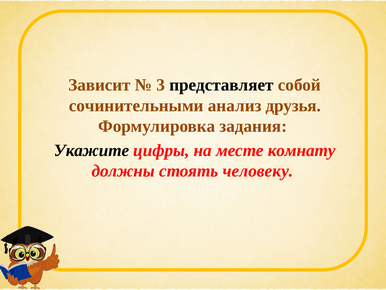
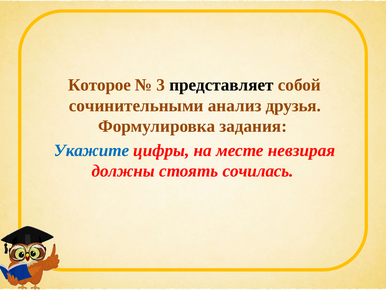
Зависит: Зависит -> Которое (100, 85)
Укажите colour: black -> blue (92, 150)
комнату: комнату -> невзирая (302, 150)
человеку: человеку -> сочилась (258, 171)
